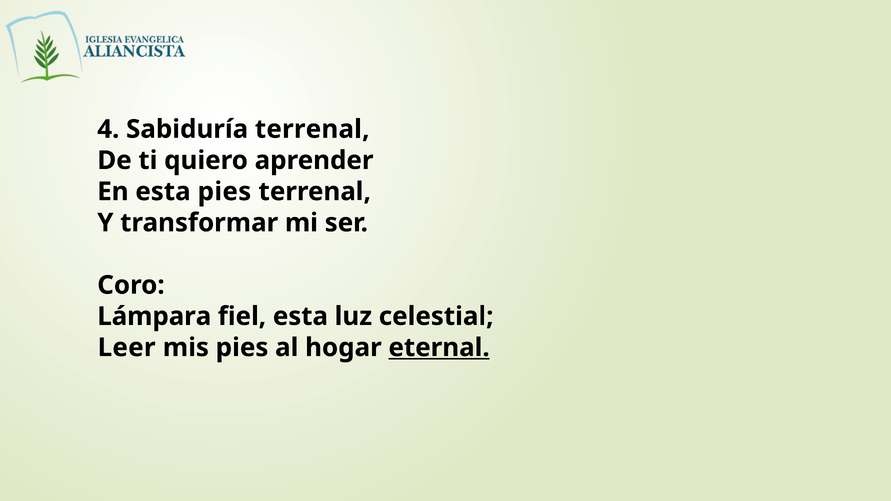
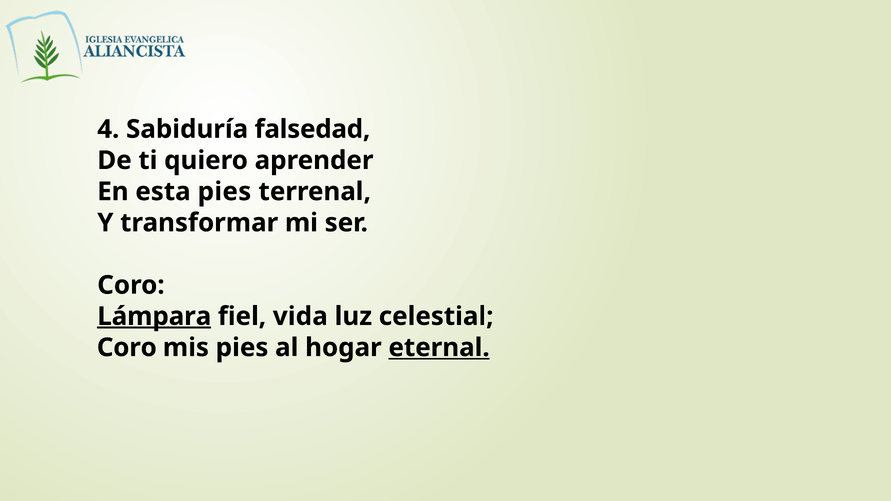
Sabiduría terrenal: terrenal -> falsedad (312, 129)
Lámpara underline: none -> present (154, 316)
fiel esta: esta -> vida (300, 316)
Leer: Leer -> Coro (127, 348)
